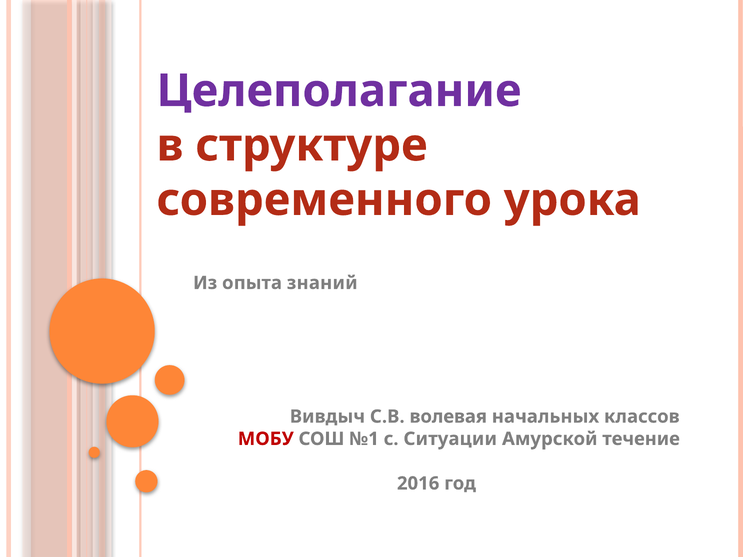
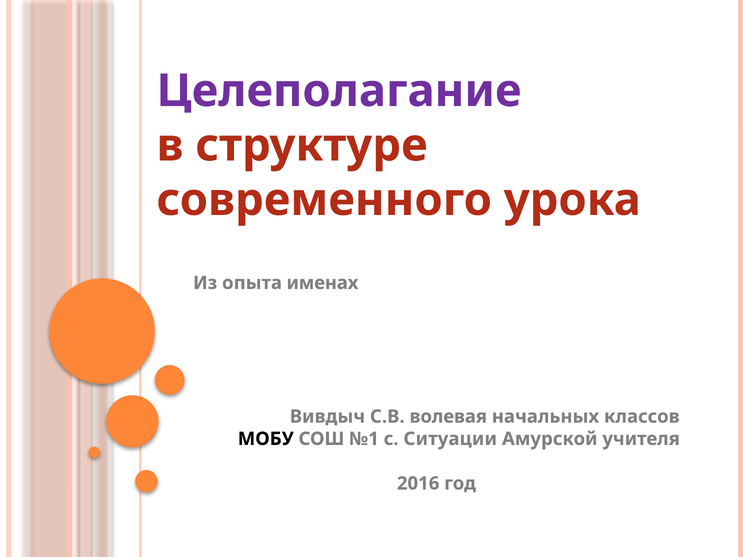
знаний: знаний -> именах (322, 283)
МОБУ colour: red -> black (266, 439)
течение: течение -> учителя (641, 439)
